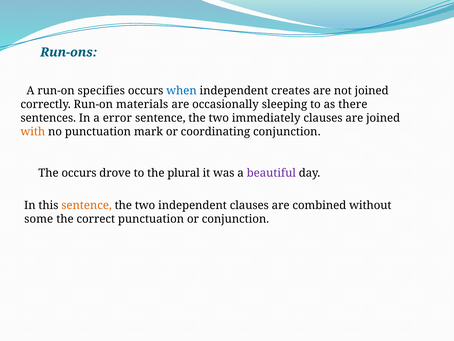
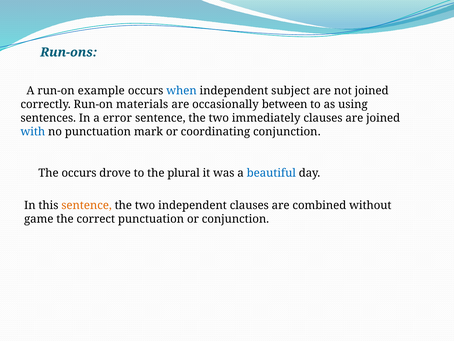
specifies: specifies -> example (101, 91)
creates: creates -> subject (291, 91)
sleeping: sleeping -> between (285, 104)
there: there -> using (353, 104)
with colour: orange -> blue (33, 132)
beautiful colour: purple -> blue (271, 173)
some: some -> game (39, 219)
